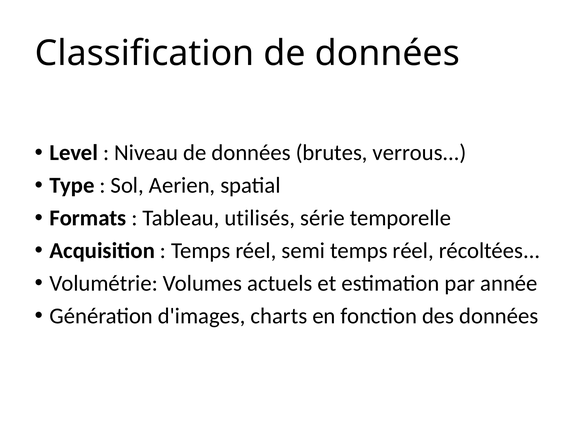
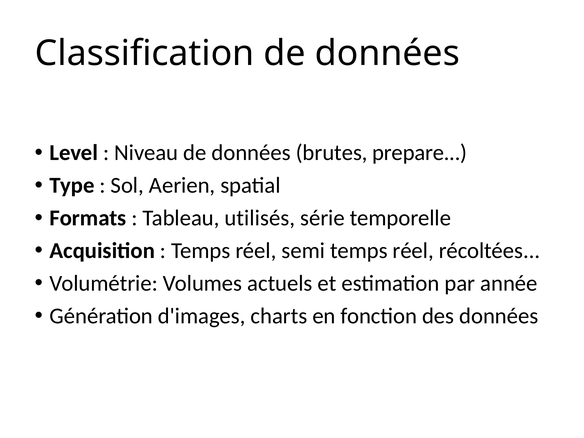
verrous: verrous -> prepare (420, 153)
